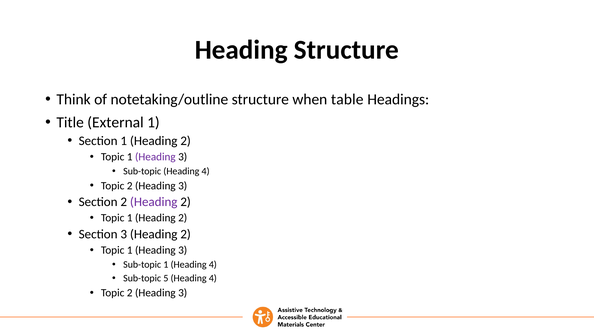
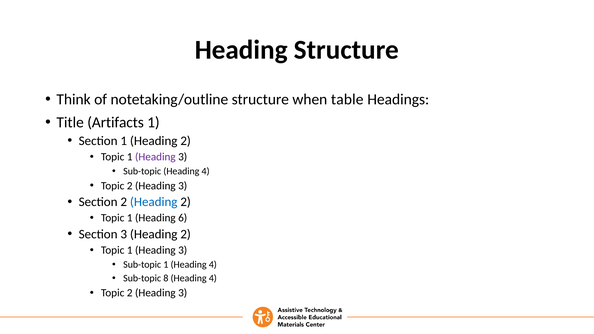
External: External -> Artifacts (116, 122)
Heading colour: purple -> blue (154, 202)
Topic 1 Heading 2: 2 -> 6 (183, 218)
5: 5 -> 8 (166, 278)
